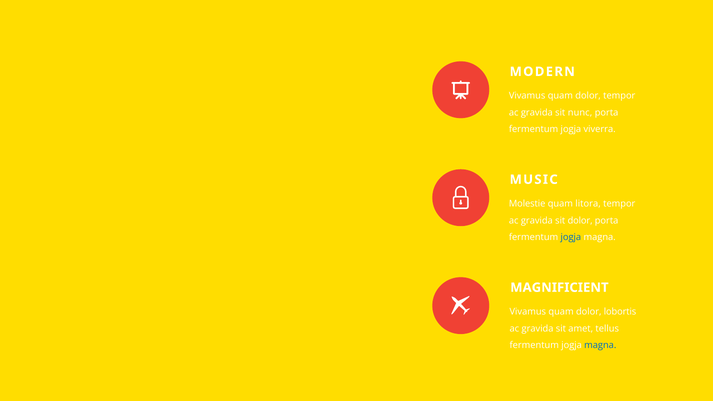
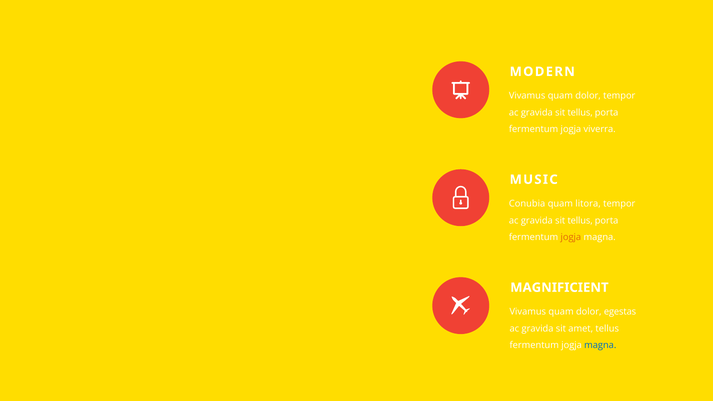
nunc: nunc -> tellus (580, 113)
Molestie: Molestie -> Conubia (527, 204)
dolor: dolor -> tellus (580, 221)
jogja colour: blue -> orange (571, 237)
lobortis: lobortis -> egestas (620, 312)
